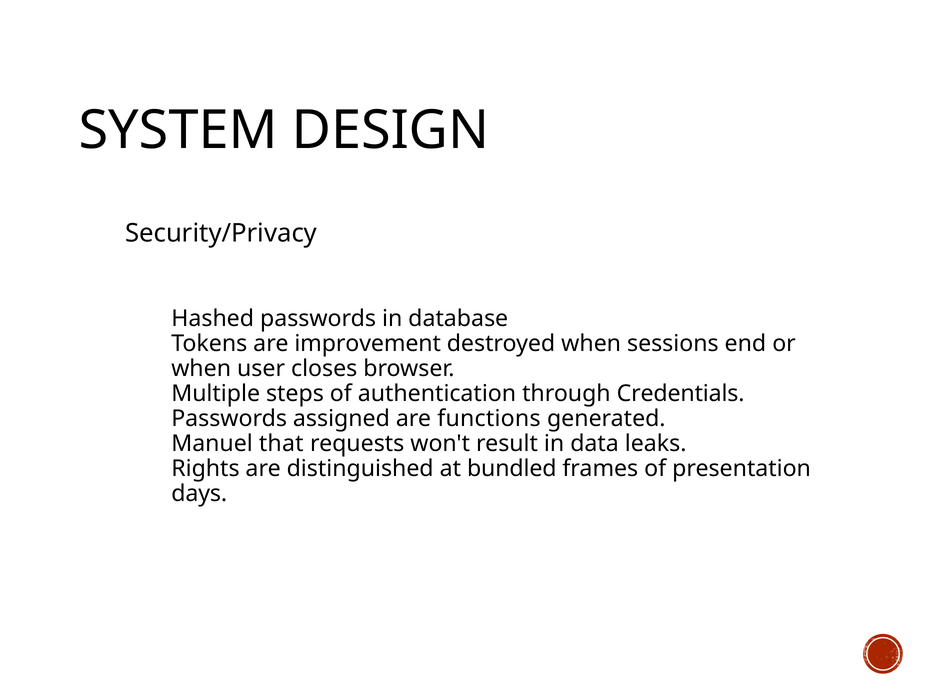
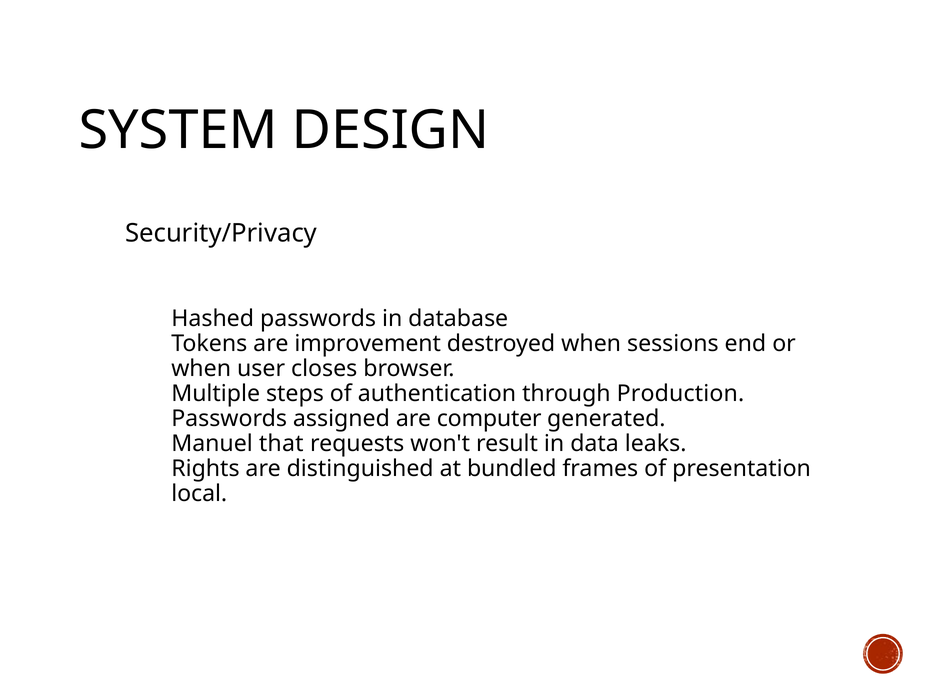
Credentials: Credentials -> Production (680, 393)
functions: functions -> computer (489, 418)
days: days -> local (199, 493)
